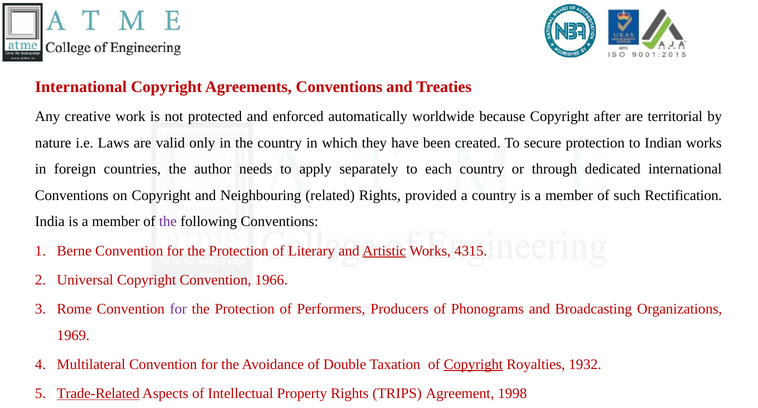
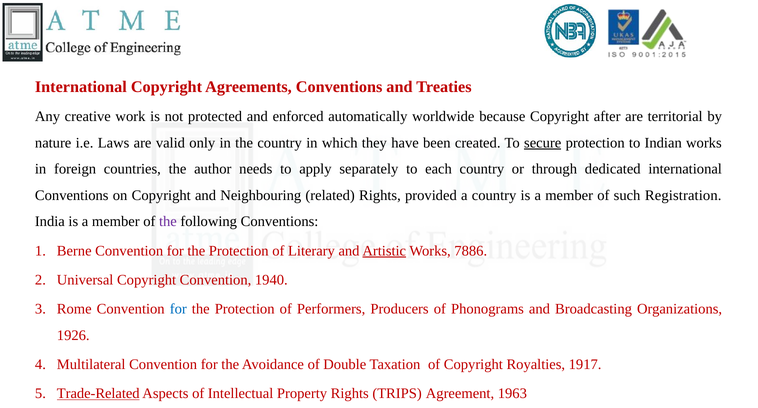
secure underline: none -> present (543, 143)
Rectification: Rectification -> Registration (683, 195)
4315: 4315 -> 7886 (471, 251)
1966: 1966 -> 1940 (271, 280)
for colour: purple -> blue (178, 309)
1969: 1969 -> 1926 (73, 335)
Copyright underline: present -> none (473, 365)
1932: 1932 -> 1917 (585, 365)
1998: 1998 -> 1963 (512, 394)
